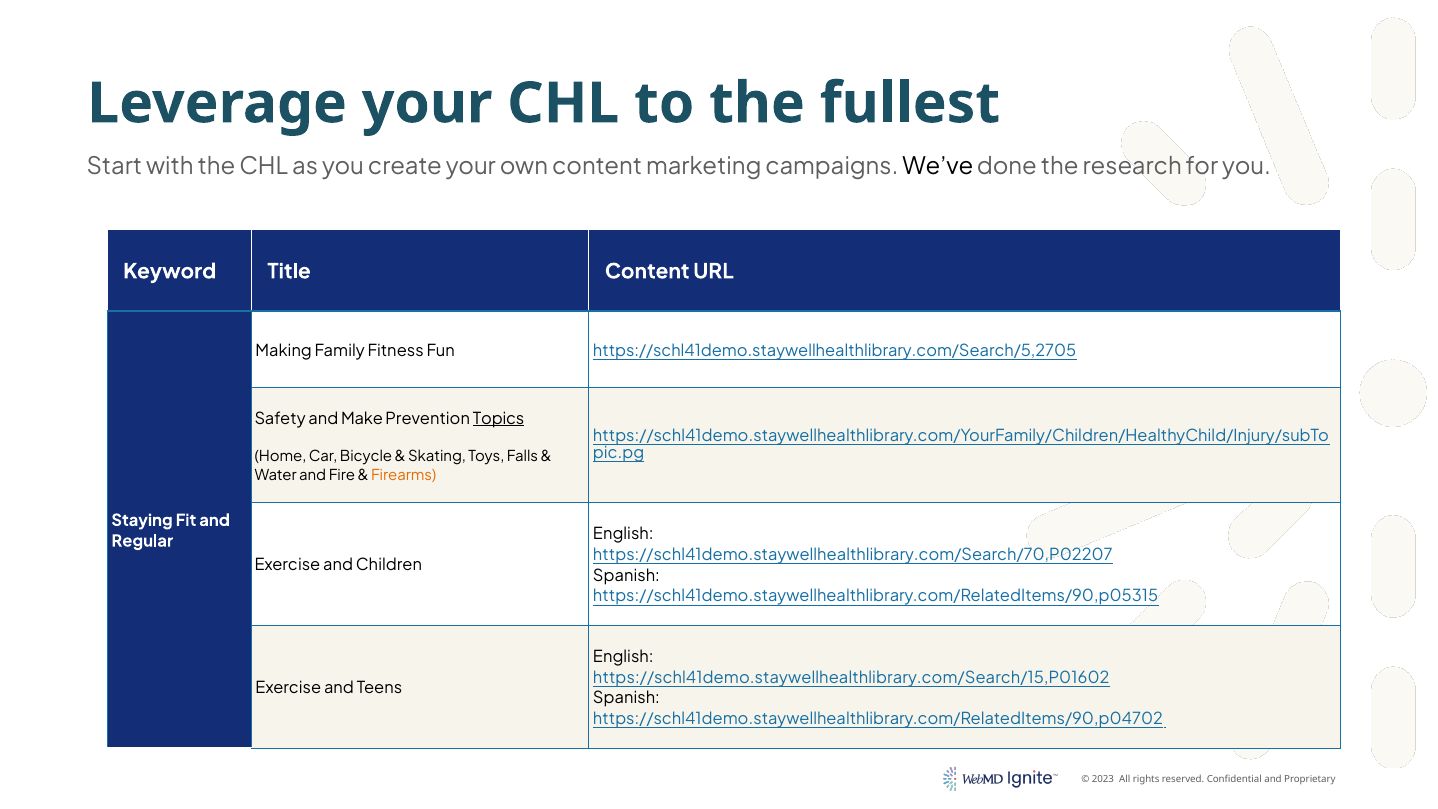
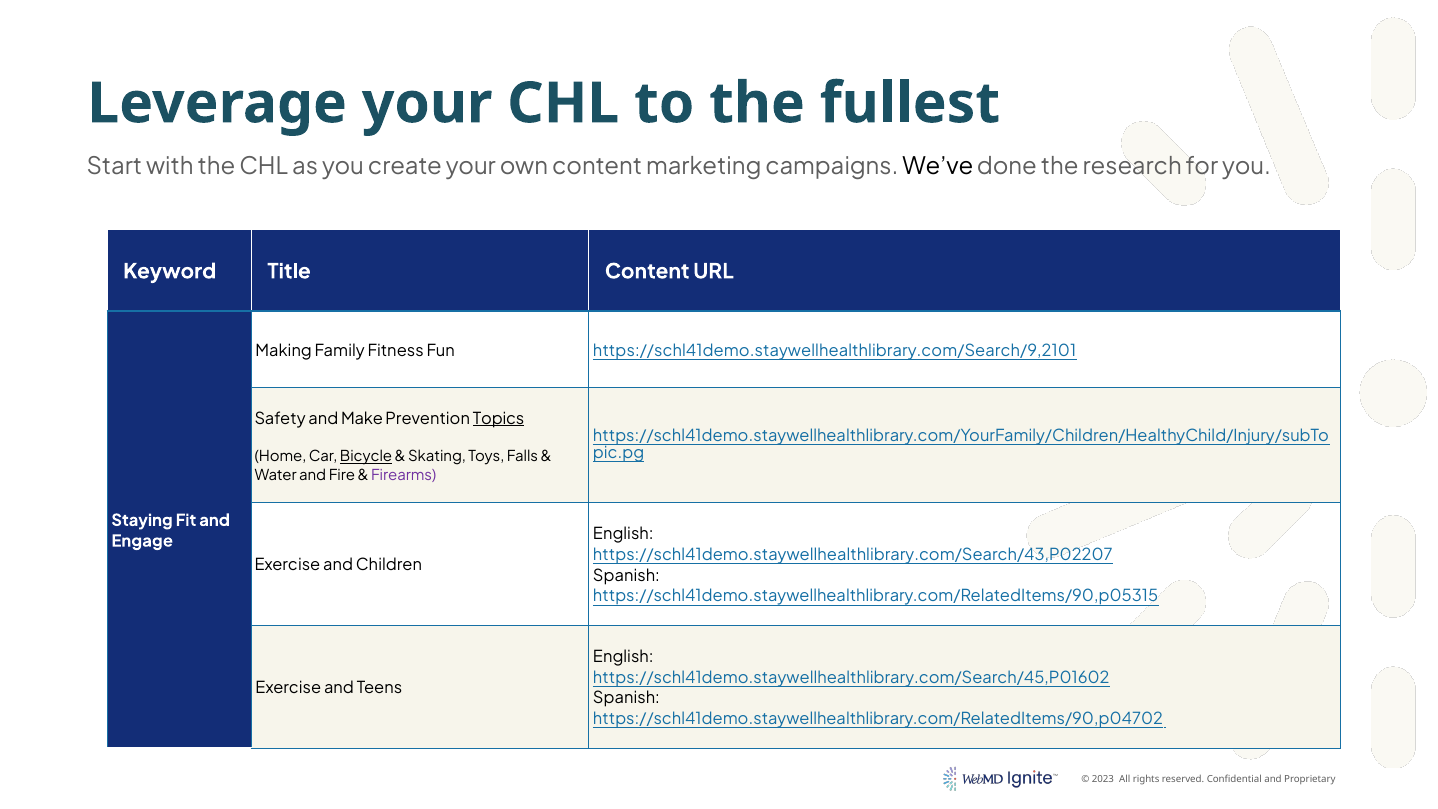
https://schl41demo.staywellhealthlibrary.com/Search/5,2705: https://schl41demo.staywellhealthlibrary.com/Search/5,2705 -> https://schl41demo.staywellhealthlibrary.com/Search/9,2101 (835, 351)
Bicycle underline: none -> present (366, 457)
Firearms colour: orange -> purple (404, 475)
Regular: Regular -> Engage (142, 541)
https://schl41demo.staywellhealthlibrary.com/Search/70,P02207: https://schl41demo.staywellhealthlibrary.com/Search/70,P02207 -> https://schl41demo.staywellhealthlibrary.com/Search/43,P02207 (853, 555)
https://schl41demo.staywellhealthlibrary.com/Search/15,P01602: https://schl41demo.staywellhealthlibrary.com/Search/15,P01602 -> https://schl41demo.staywellhealthlibrary.com/Search/45,P01602 (851, 678)
